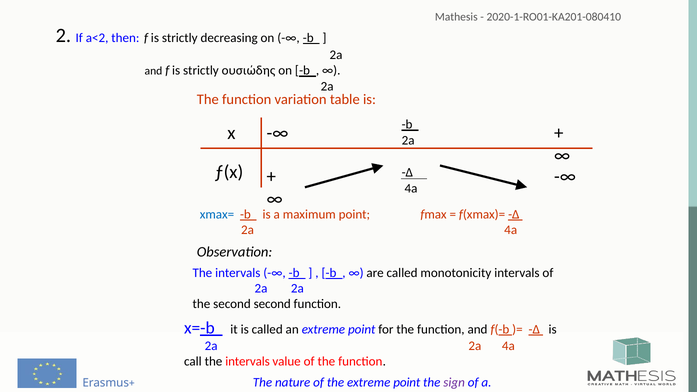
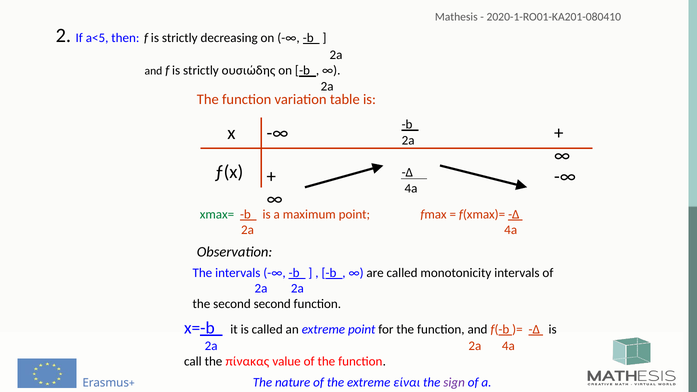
a<2: a<2 -> a<5 (97, 38)
xmax= colour: blue -> green (217, 214)
call the intervals: intervals -> πίνακας (247, 362)
the extreme point: point -> είναι (407, 382)
